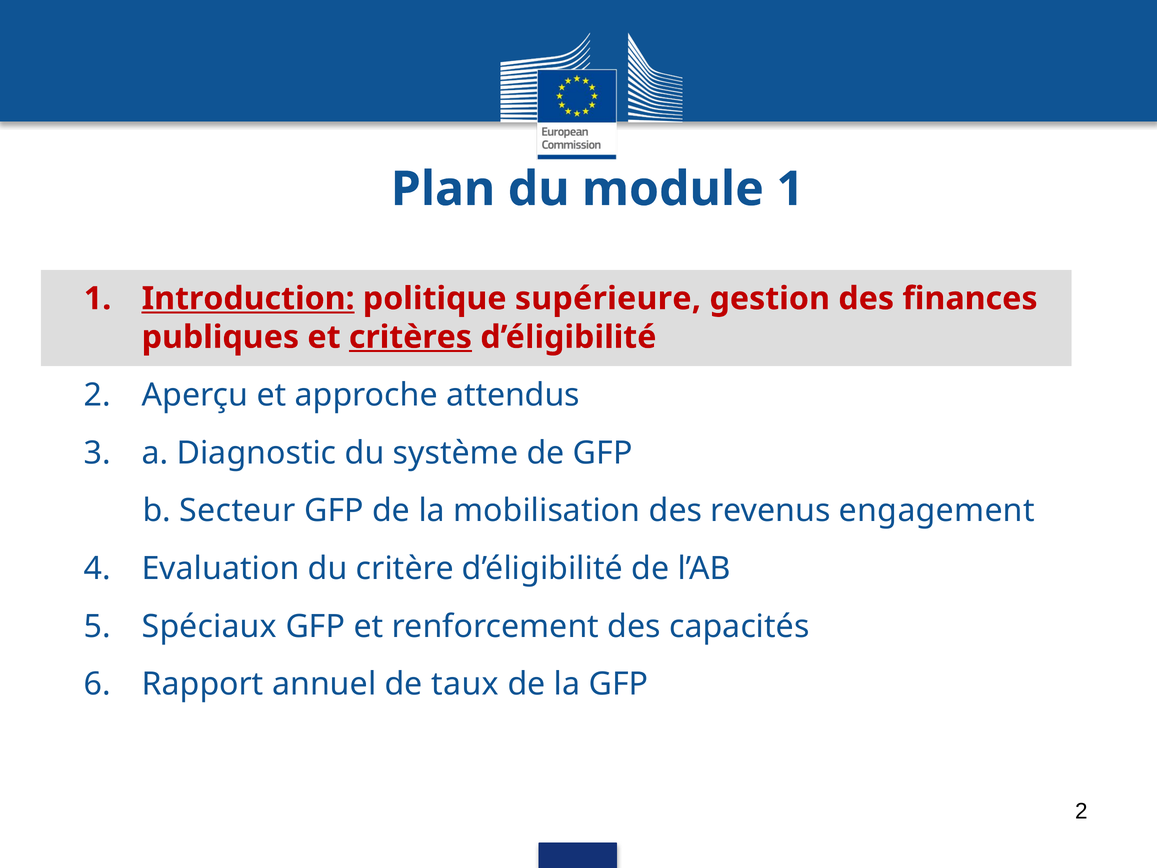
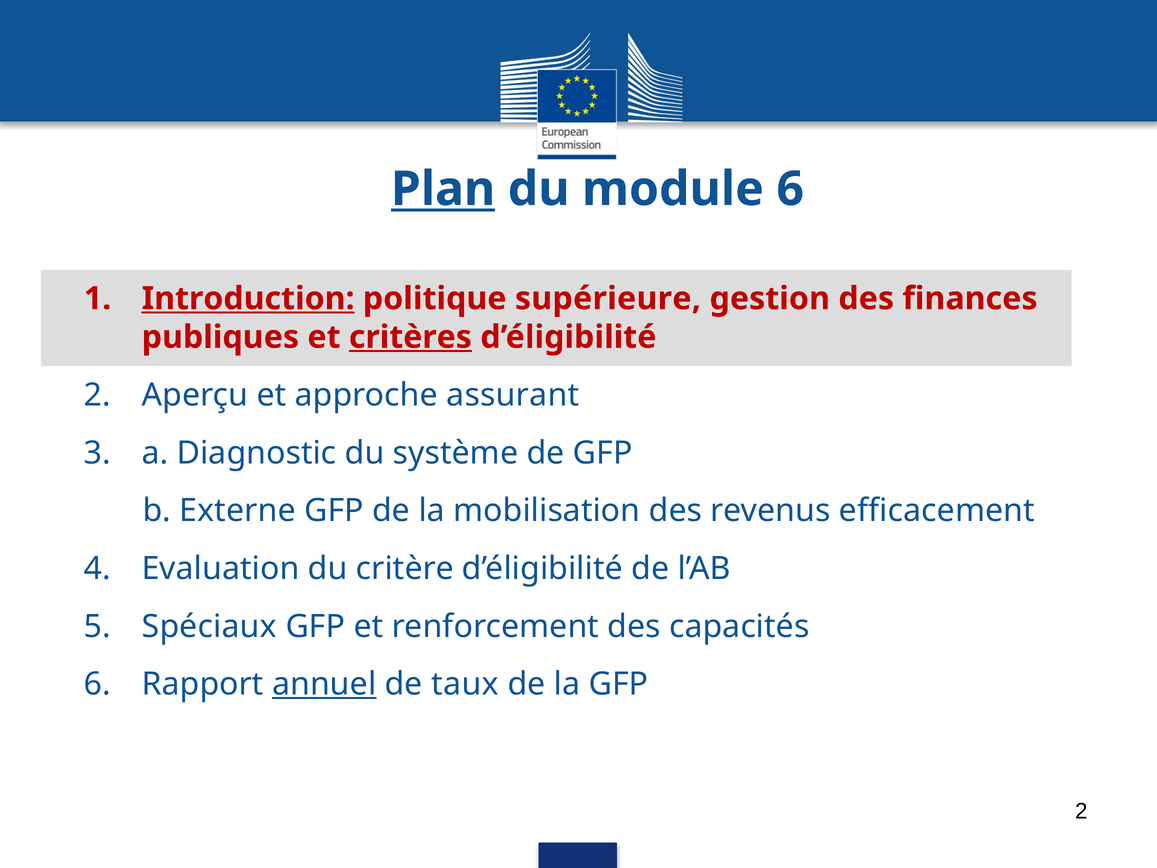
Plan underline: none -> present (443, 189)
module 1: 1 -> 6 (790, 189)
attendus: attendus -> assurant (513, 395)
Secteur: Secteur -> Externe (238, 511)
engagement: engagement -> efficacement (937, 511)
annuel underline: none -> present (324, 684)
